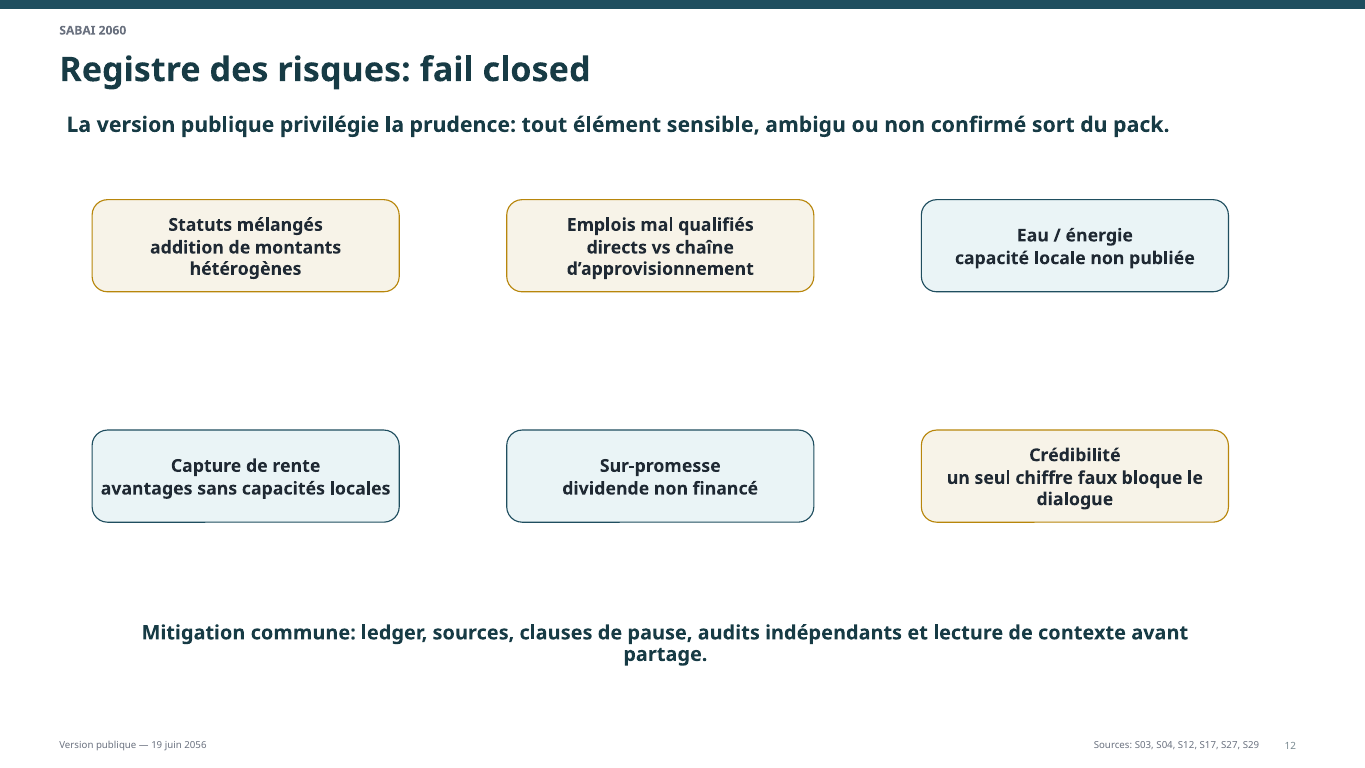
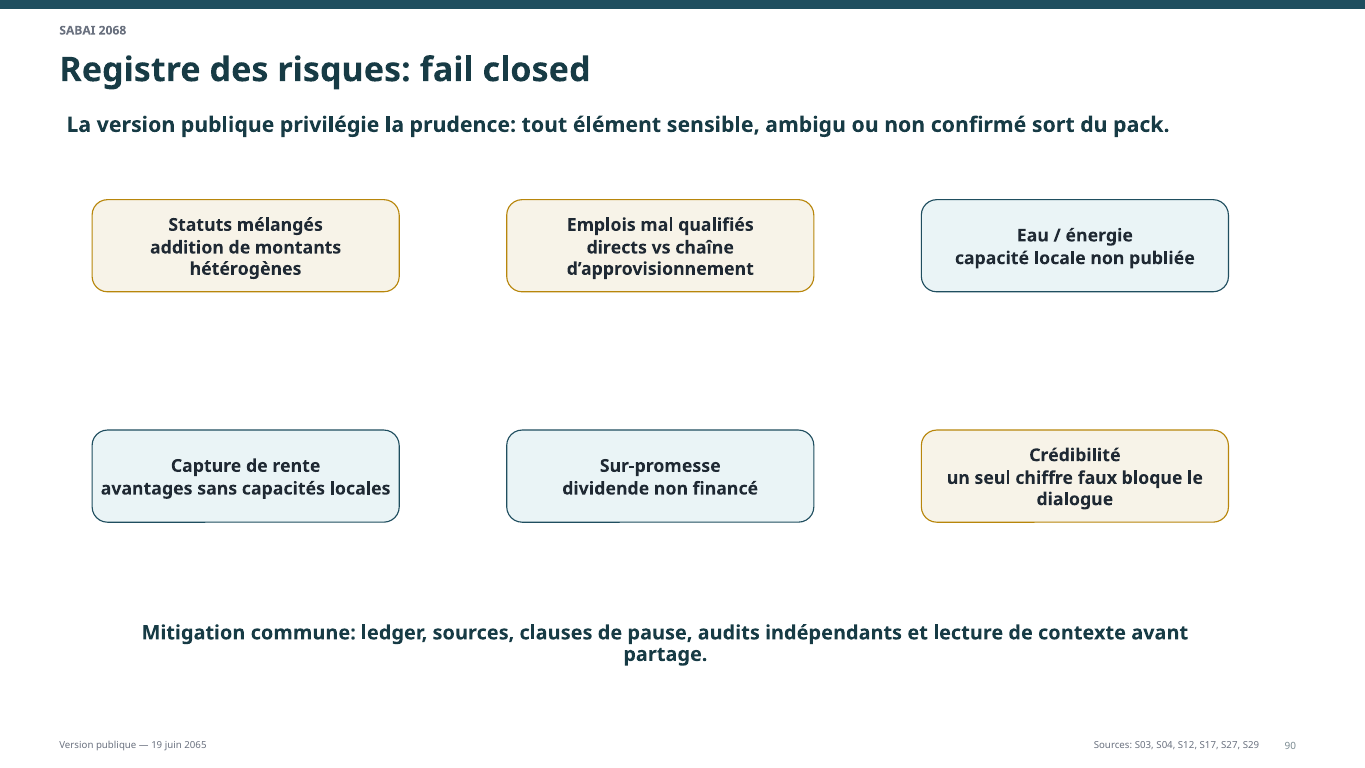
2060: 2060 -> 2068 (112, 31)
2056: 2056 -> 2065 (195, 745)
12: 12 -> 90 (1290, 746)
